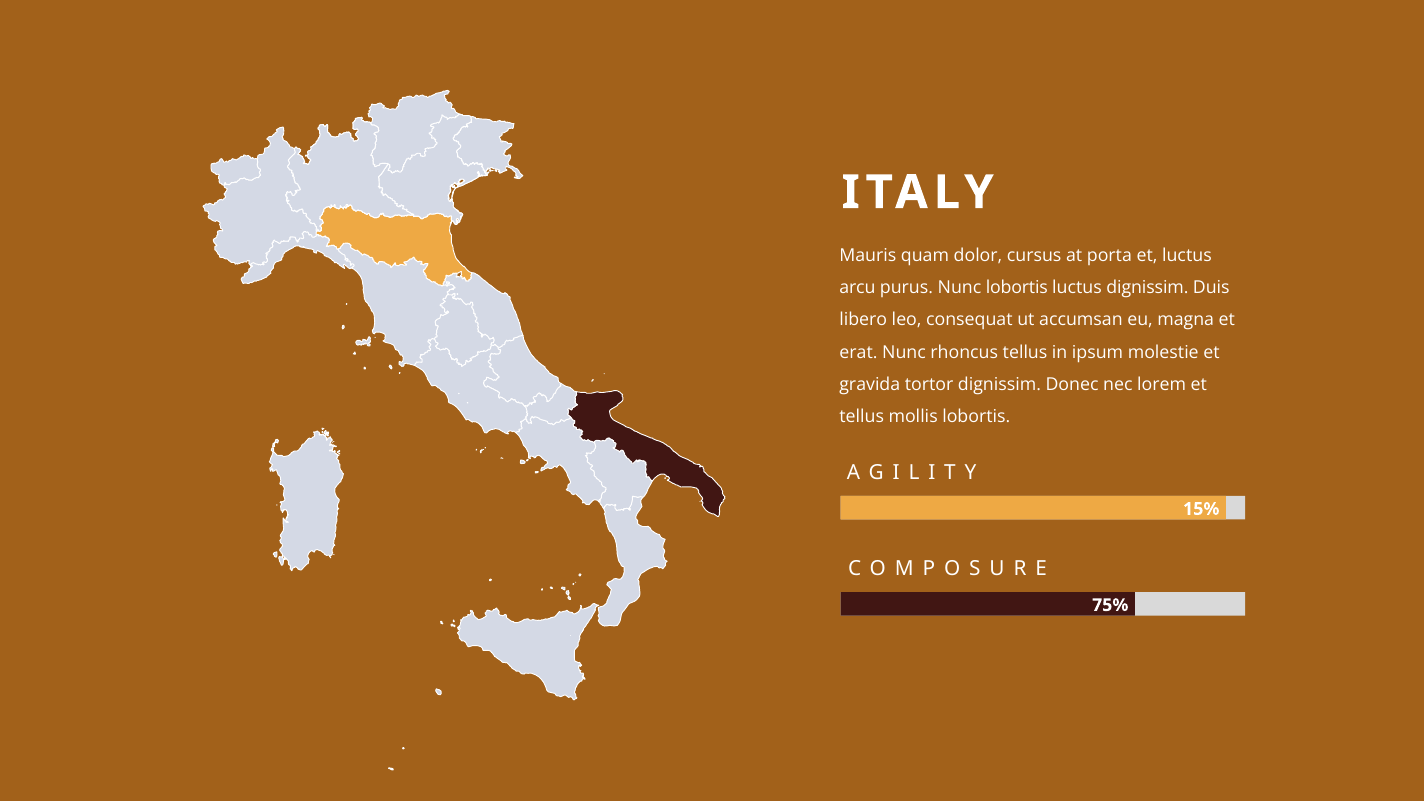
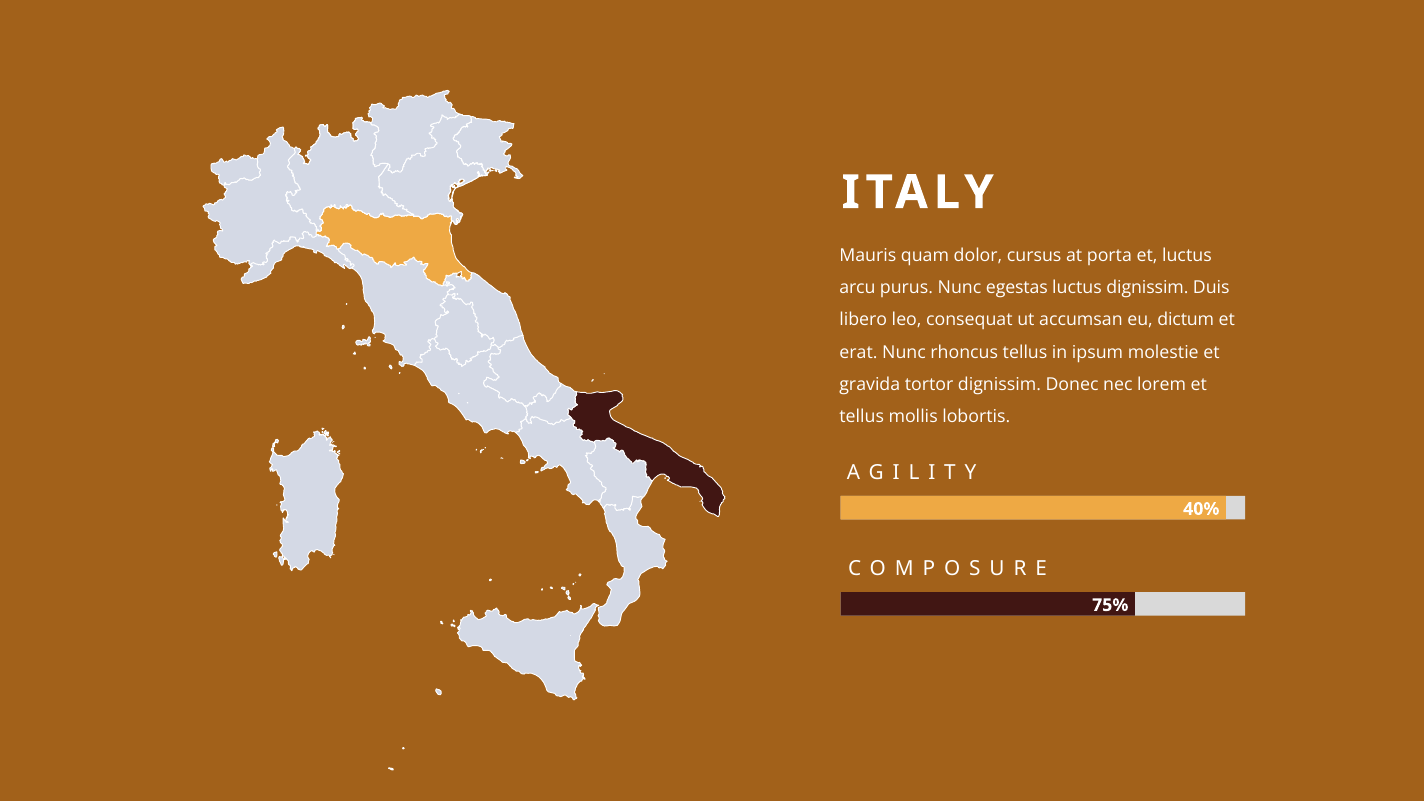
Nunc lobortis: lobortis -> egestas (1017, 288)
magna: magna -> dictum (1186, 320)
15%: 15% -> 40% (1201, 509)
